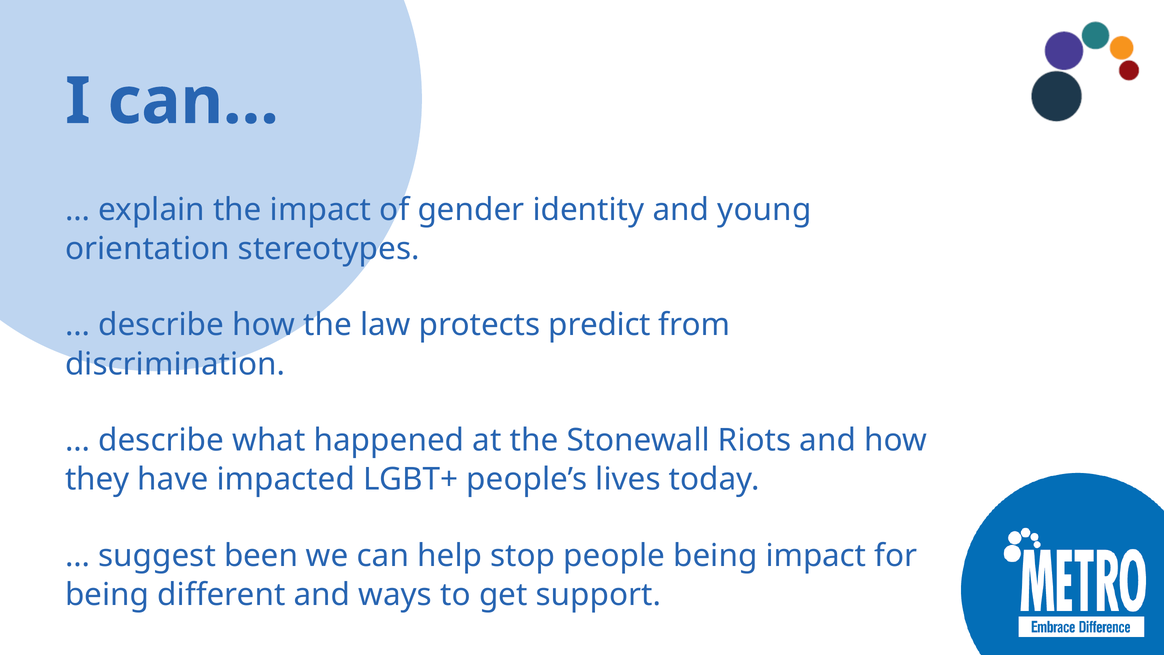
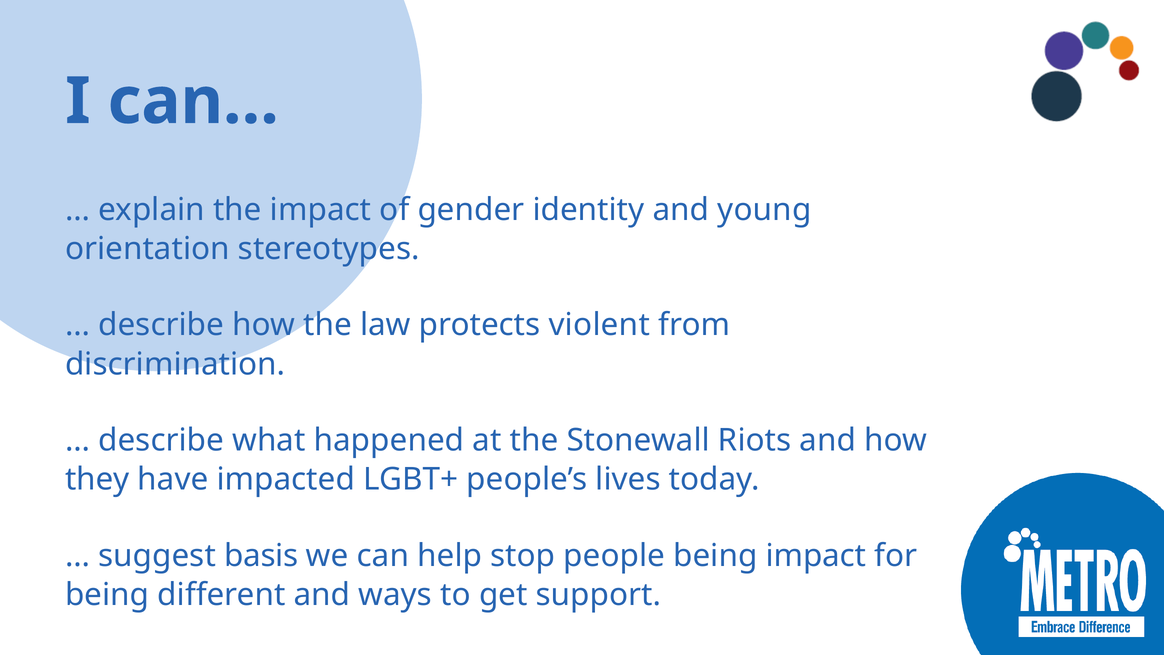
predict: predict -> violent (599, 325)
been: been -> basis (261, 555)
